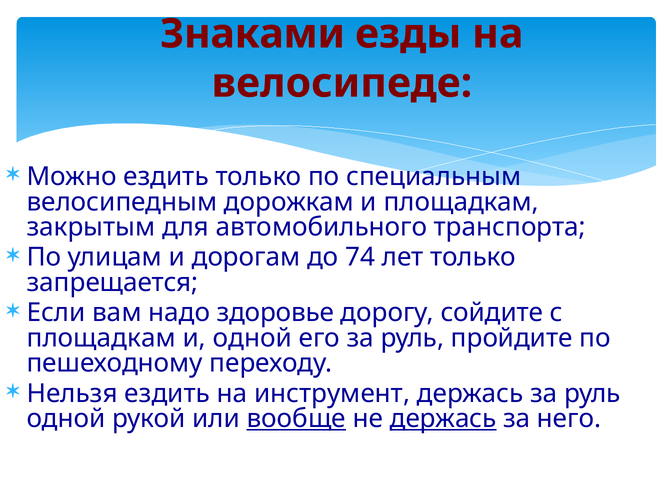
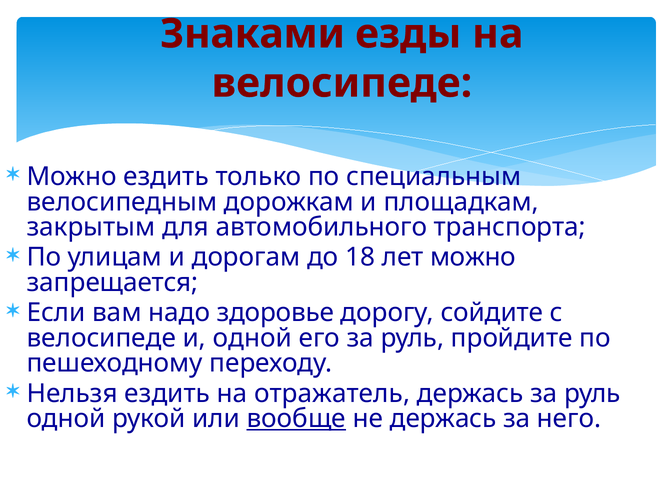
74: 74 -> 18 (360, 257)
лет только: только -> можно (473, 257)
площадкам: площадкам -> велосипеде (101, 338)
инструмент: инструмент -> отражатель (332, 393)
держась underline: present -> none (443, 418)
